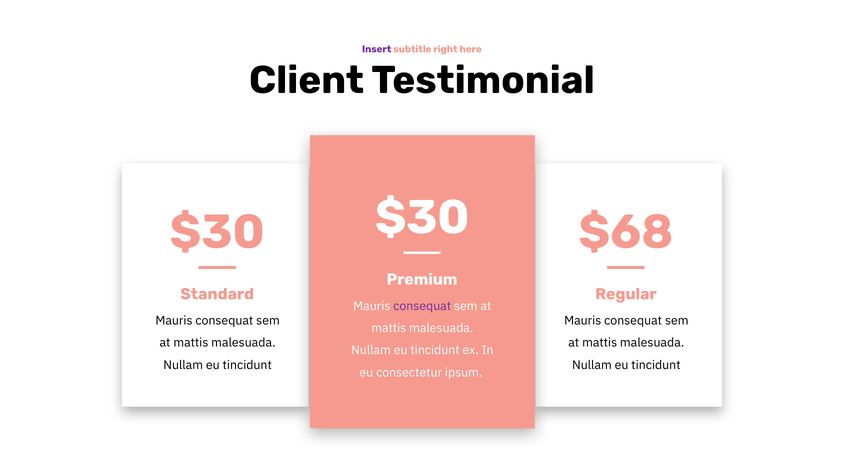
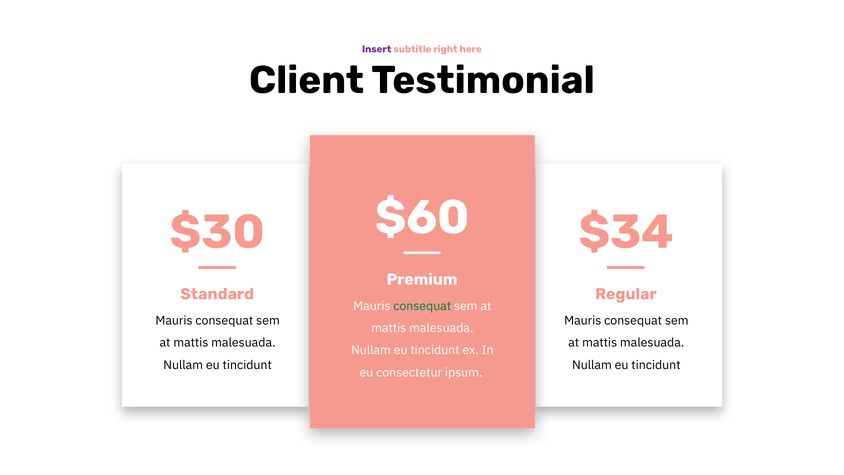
$30: $30 -> $60 (422, 217)
$68: $68 -> $34 (626, 232)
consequat colour: purple -> green (422, 306)
